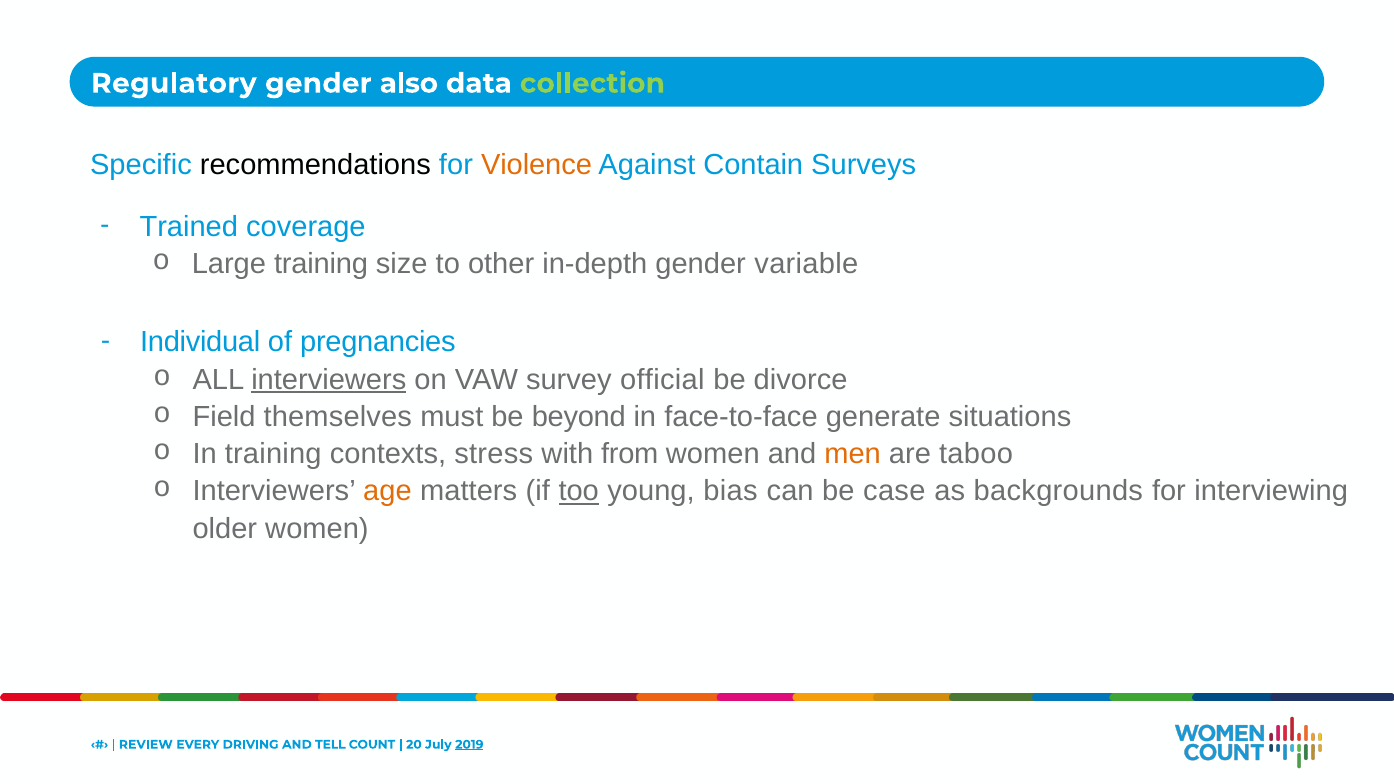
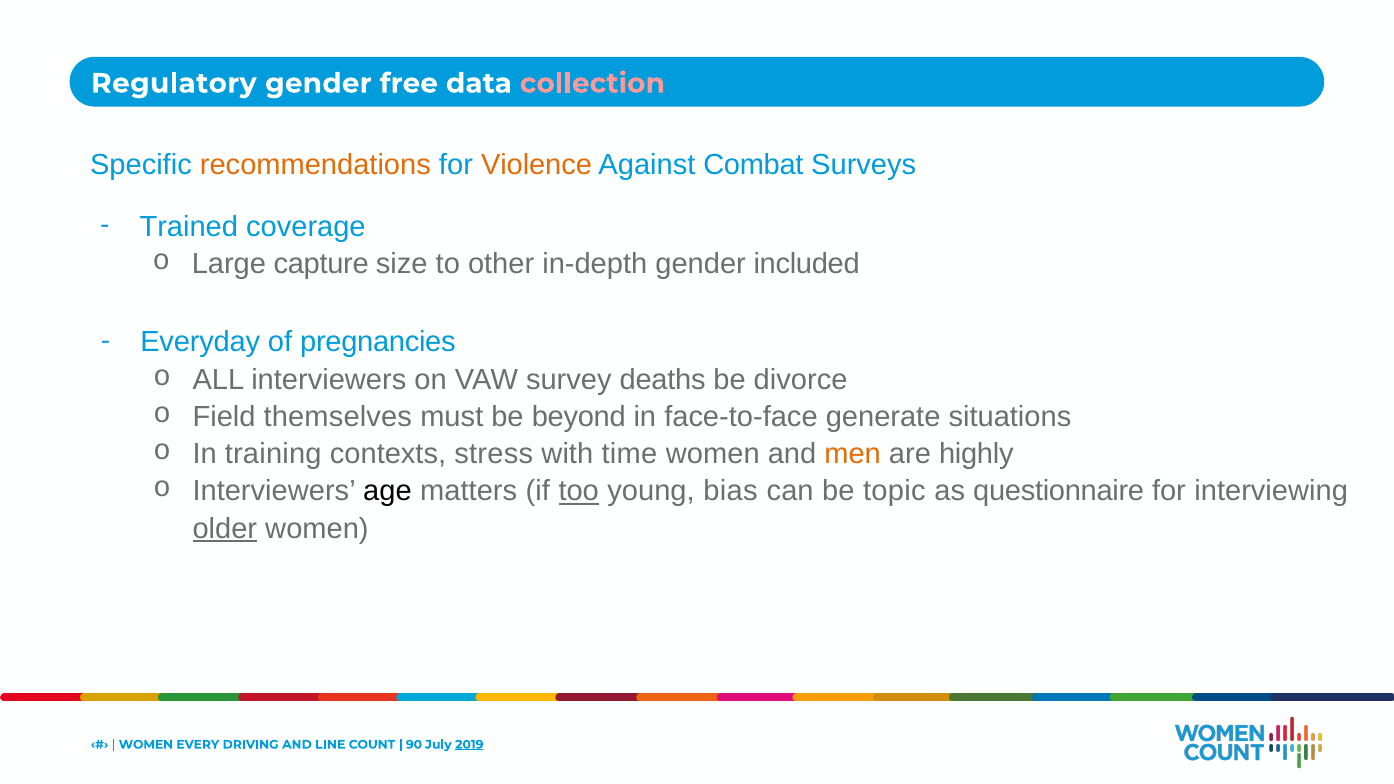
also: also -> free (409, 83)
collection colour: light green -> pink (592, 83)
recommendations colour: black -> orange (315, 165)
Contain: Contain -> Combat (753, 165)
Large training: training -> capture (321, 264)
variable: variable -> included (807, 264)
Individual: Individual -> Everyday (200, 342)
interviewers underline: present -> none (329, 380)
official: official -> deaths (663, 380)
from: from -> time (629, 454)
taboo: taboo -> highly (976, 454)
age colour: orange -> black (387, 491)
case: case -> topic (894, 491)
backgrounds: backgrounds -> questionnaire (1059, 491)
older underline: none -> present (225, 529)
REVIEW: REVIEW -> WOMEN (146, 745)
TELL: TELL -> LINE (330, 745)
20: 20 -> 90 (414, 745)
